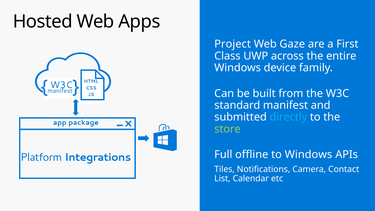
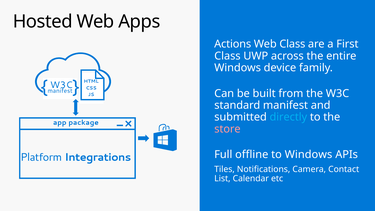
Project: Project -> Actions (233, 44)
Web Gaze: Gaze -> Class (292, 44)
store colour: light green -> pink (227, 129)
